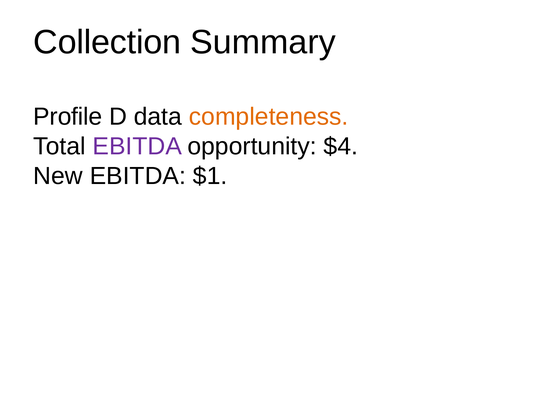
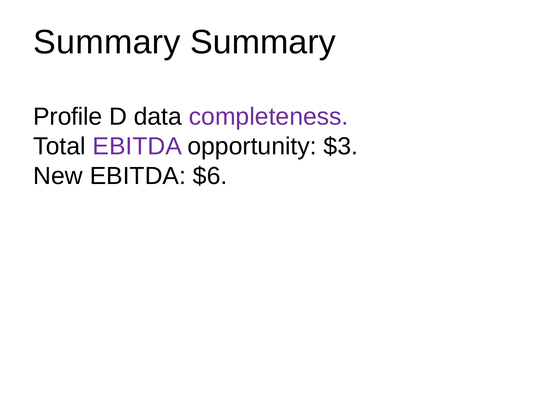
Collection: Collection -> Summary (107, 42)
completeness colour: orange -> purple (269, 117)
$4: $4 -> $3 (341, 147)
$1: $1 -> $6 (210, 176)
